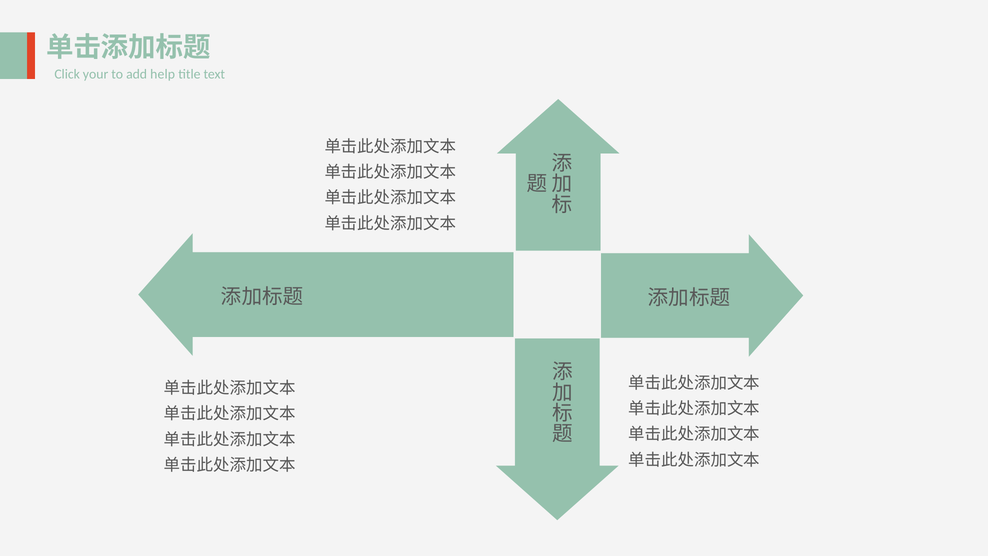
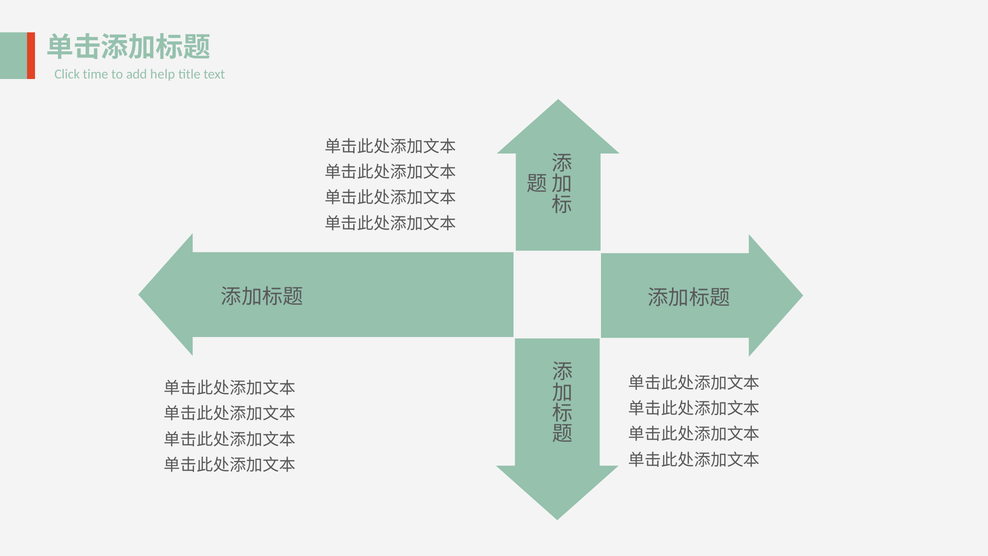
your: your -> time (96, 74)
